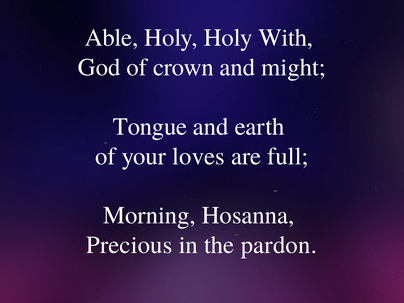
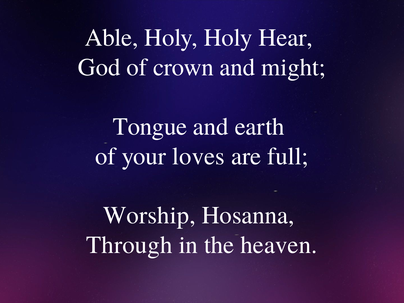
With: With -> Hear (286, 38)
Morning: Morning -> Worship (149, 215)
Precious: Precious -> Through (129, 245)
pardon: pardon -> heaven (279, 245)
